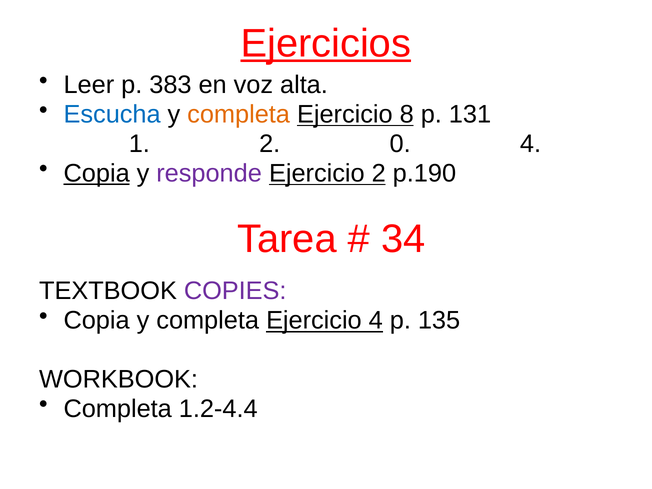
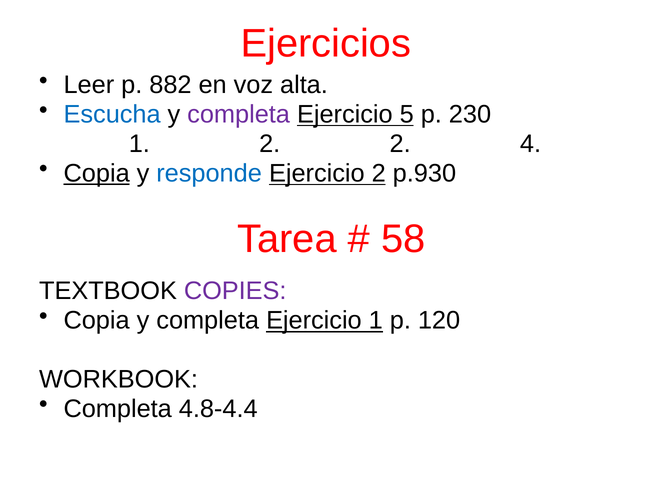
Ejercicios underline: present -> none (326, 44)
383: 383 -> 882 (170, 85)
completa colour: orange -> purple (239, 114)
8: 8 -> 5 (407, 114)
131: 131 -> 230 (470, 114)
2 0: 0 -> 2 (400, 144)
responde colour: purple -> blue (209, 173)
p.190: p.190 -> p.930 (424, 173)
34: 34 -> 58 (403, 239)
Ejercicio 4: 4 -> 1 (376, 320)
135: 135 -> 120 (439, 320)
1.2-4.4: 1.2-4.4 -> 4.8-4.4 (218, 409)
